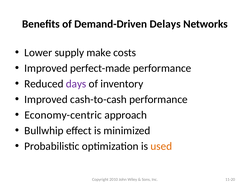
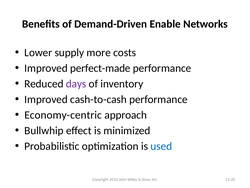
Delays: Delays -> Enable (165, 24)
make: make -> more (99, 52)
used colour: orange -> blue (161, 146)
